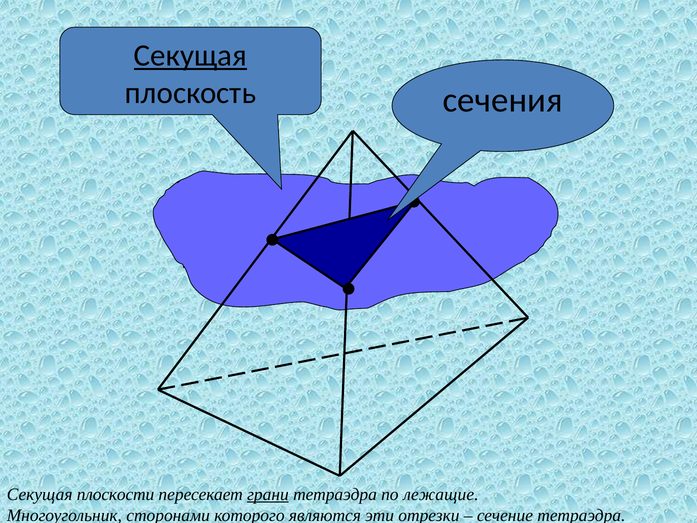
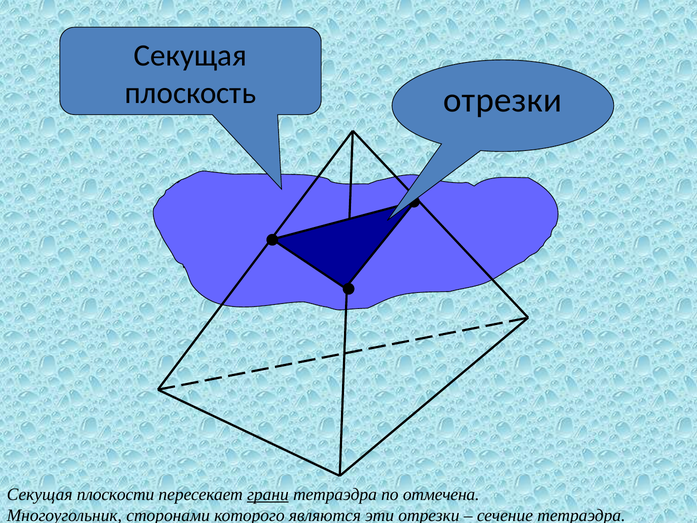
Секущая underline: present -> none (190, 56)
плоскость сечения: сечения -> отрезки (503, 100)
лежащие: лежащие -> отмечена (441, 494)
